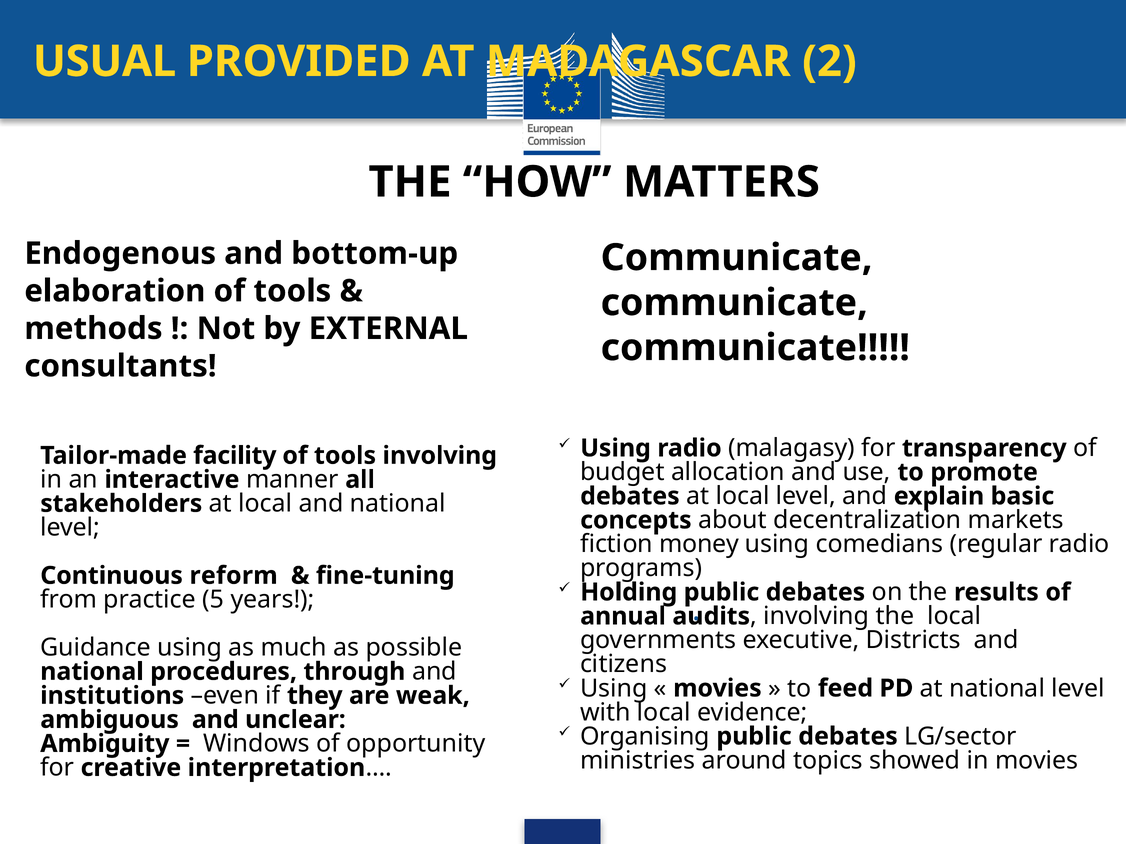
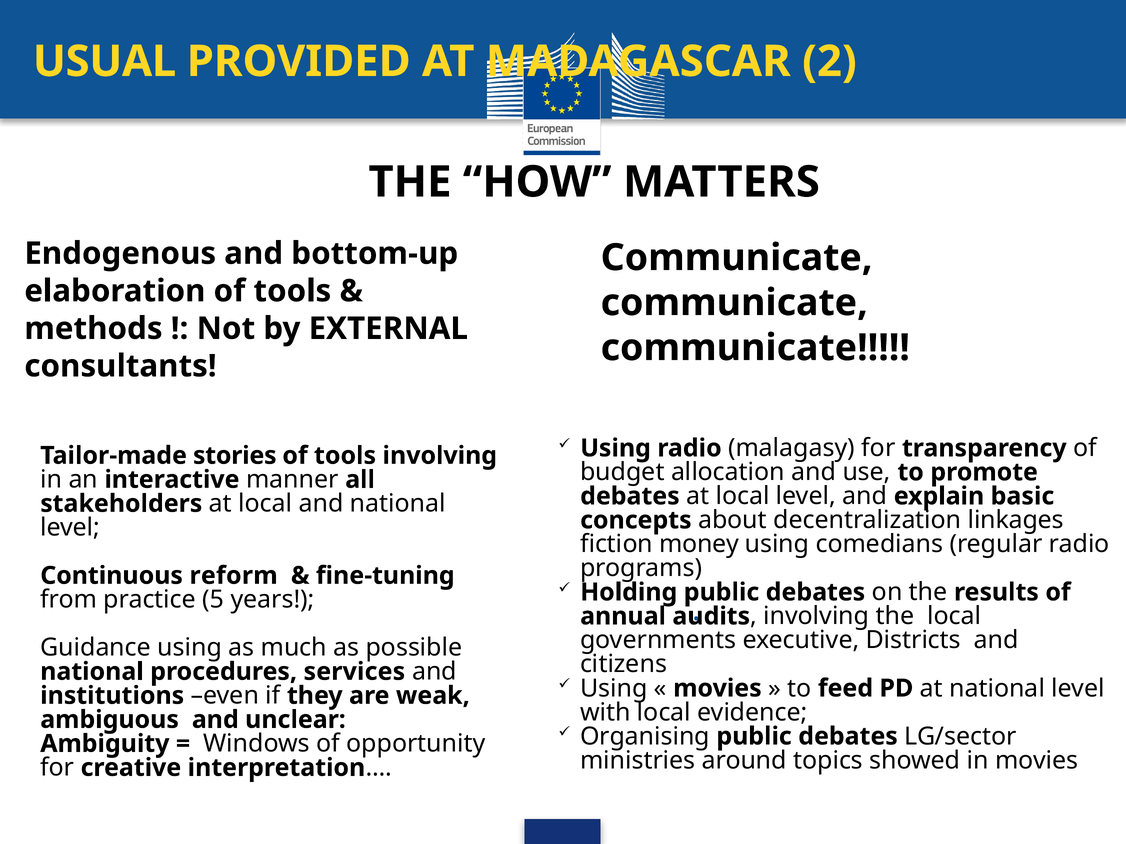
facility: facility -> stories (235, 456)
markets: markets -> linkages (1016, 520)
through: through -> services (354, 672)
